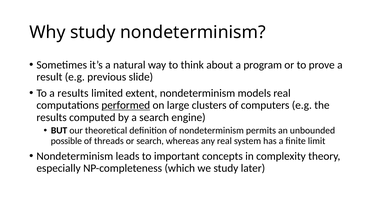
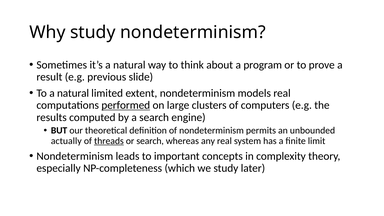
To a results: results -> natural (73, 93)
possible: possible -> actually (66, 141)
threads underline: none -> present (109, 141)
